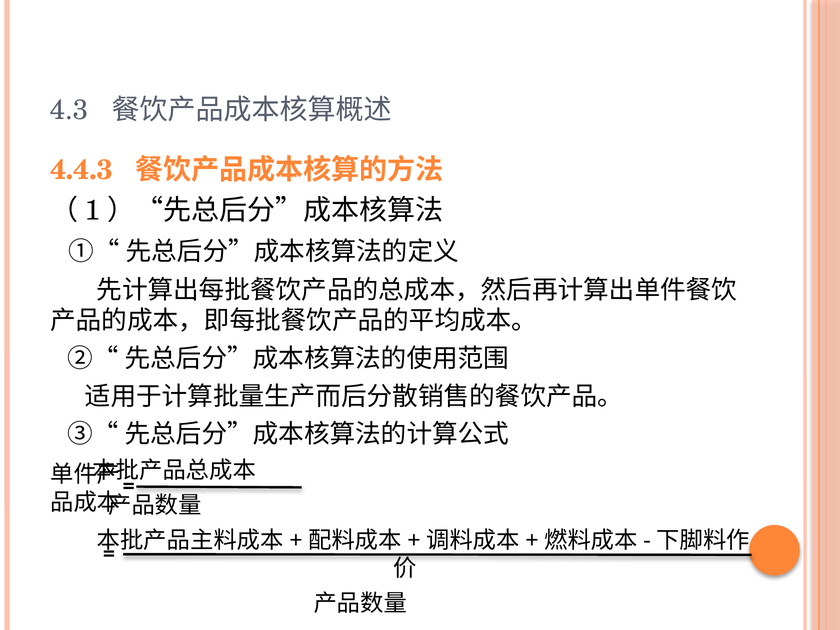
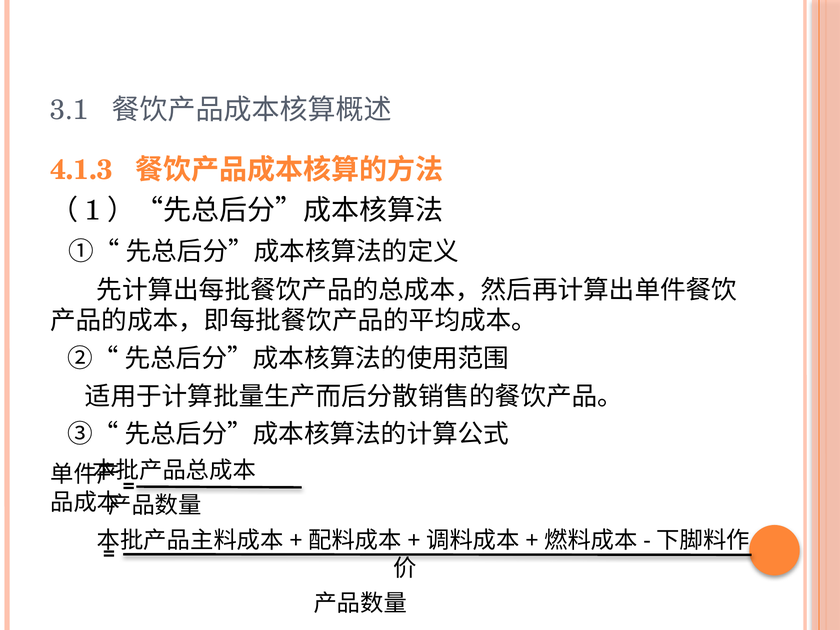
4.3: 4.3 -> 3.1 (69, 110)
4.4.3: 4.4.3 -> 4.1.3 (81, 170)
